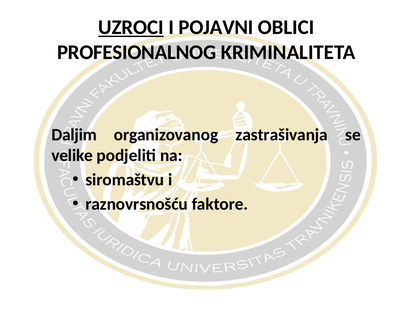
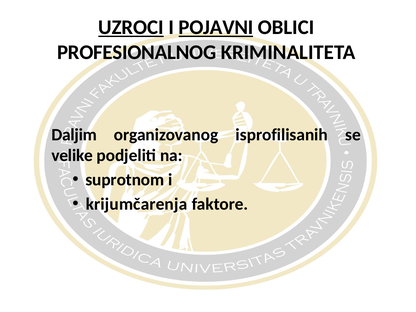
POJAVNI underline: none -> present (216, 27)
zastrašivanja: zastrašivanja -> isprofilisanih (282, 135)
siromaštvu: siromaštvu -> suprotnom (125, 180)
raznovrsnošću: raznovrsnošću -> krijumčarenja (137, 204)
